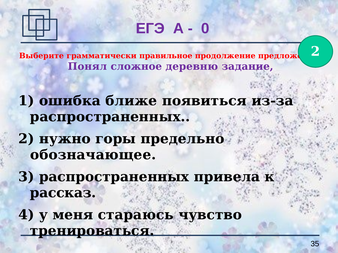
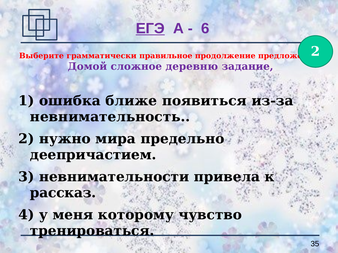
ЕГЭ underline: none -> present (150, 29)
0: 0 -> 6 (205, 29)
Понял: Понял -> Домой (87, 67)
распространенных: распространенных -> невнимательность (110, 117)
горы: горы -> мира (116, 139)
обозначающее: обозначающее -> деепричастием (93, 155)
3 распространенных: распространенных -> невнимательности (114, 177)
стараюсь: стараюсь -> которому (136, 215)
